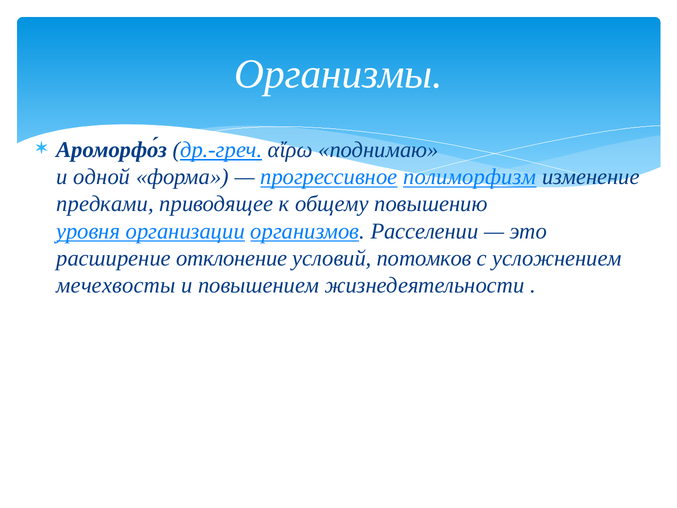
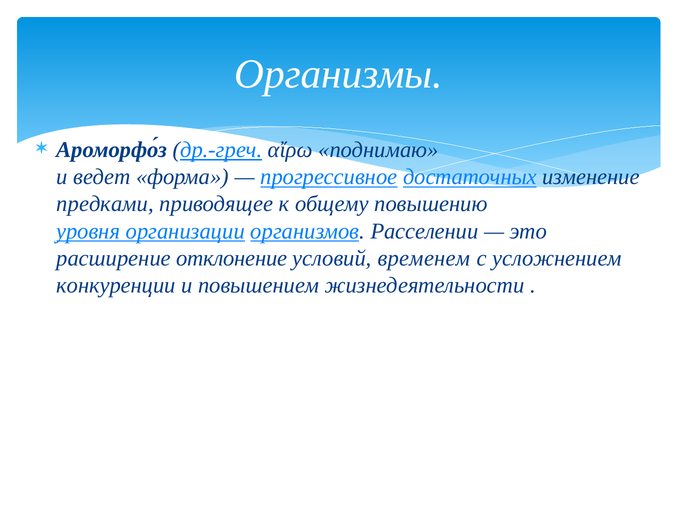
одной: одной -> ведет (102, 177)
полиморфизм: полиморфизм -> достаточных (470, 177)
потомков: потомков -> временем (424, 258)
мечехвосты: мечехвосты -> конкуренции (116, 285)
